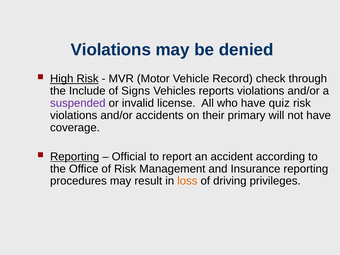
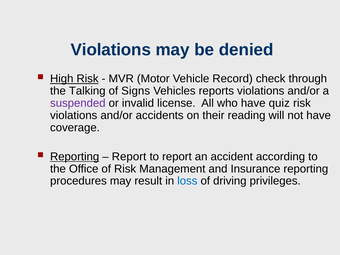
Include: Include -> Talking (87, 91)
primary: primary -> reading (247, 115)
Official: Official -> Report (129, 157)
loss colour: orange -> blue (187, 181)
